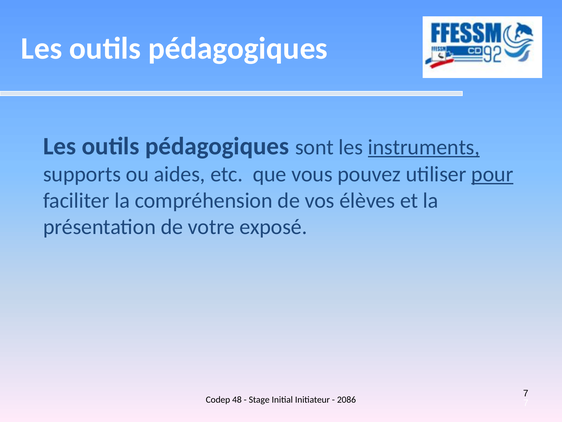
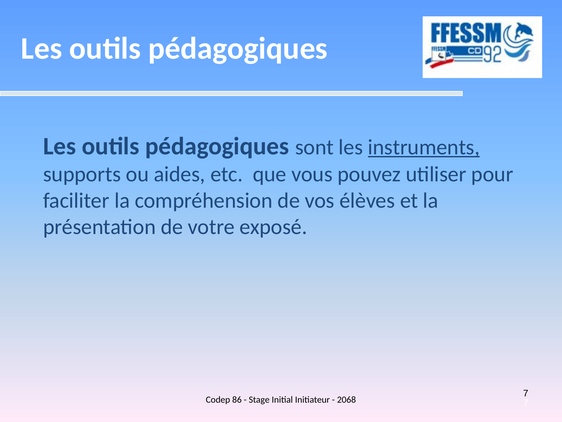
pour underline: present -> none (492, 174)
48: 48 -> 86 (237, 399)
2086: 2086 -> 2068 (346, 399)
